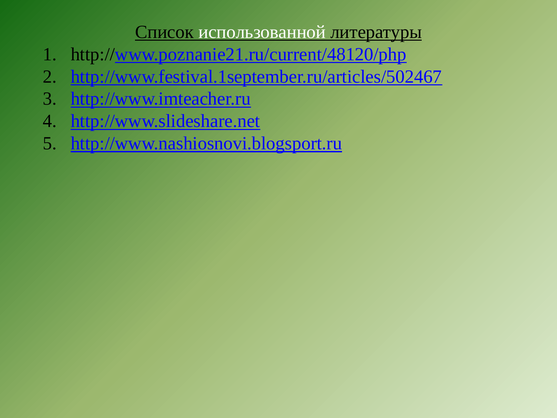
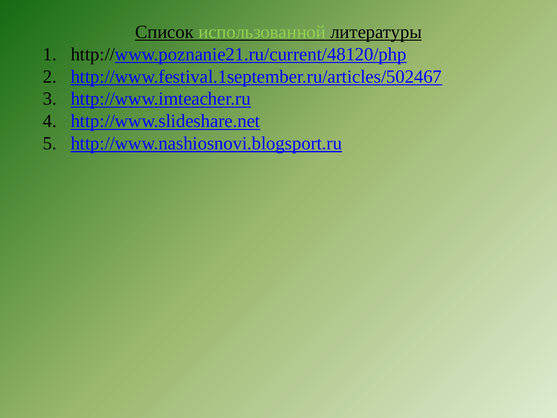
использованной colour: white -> light green (262, 32)
